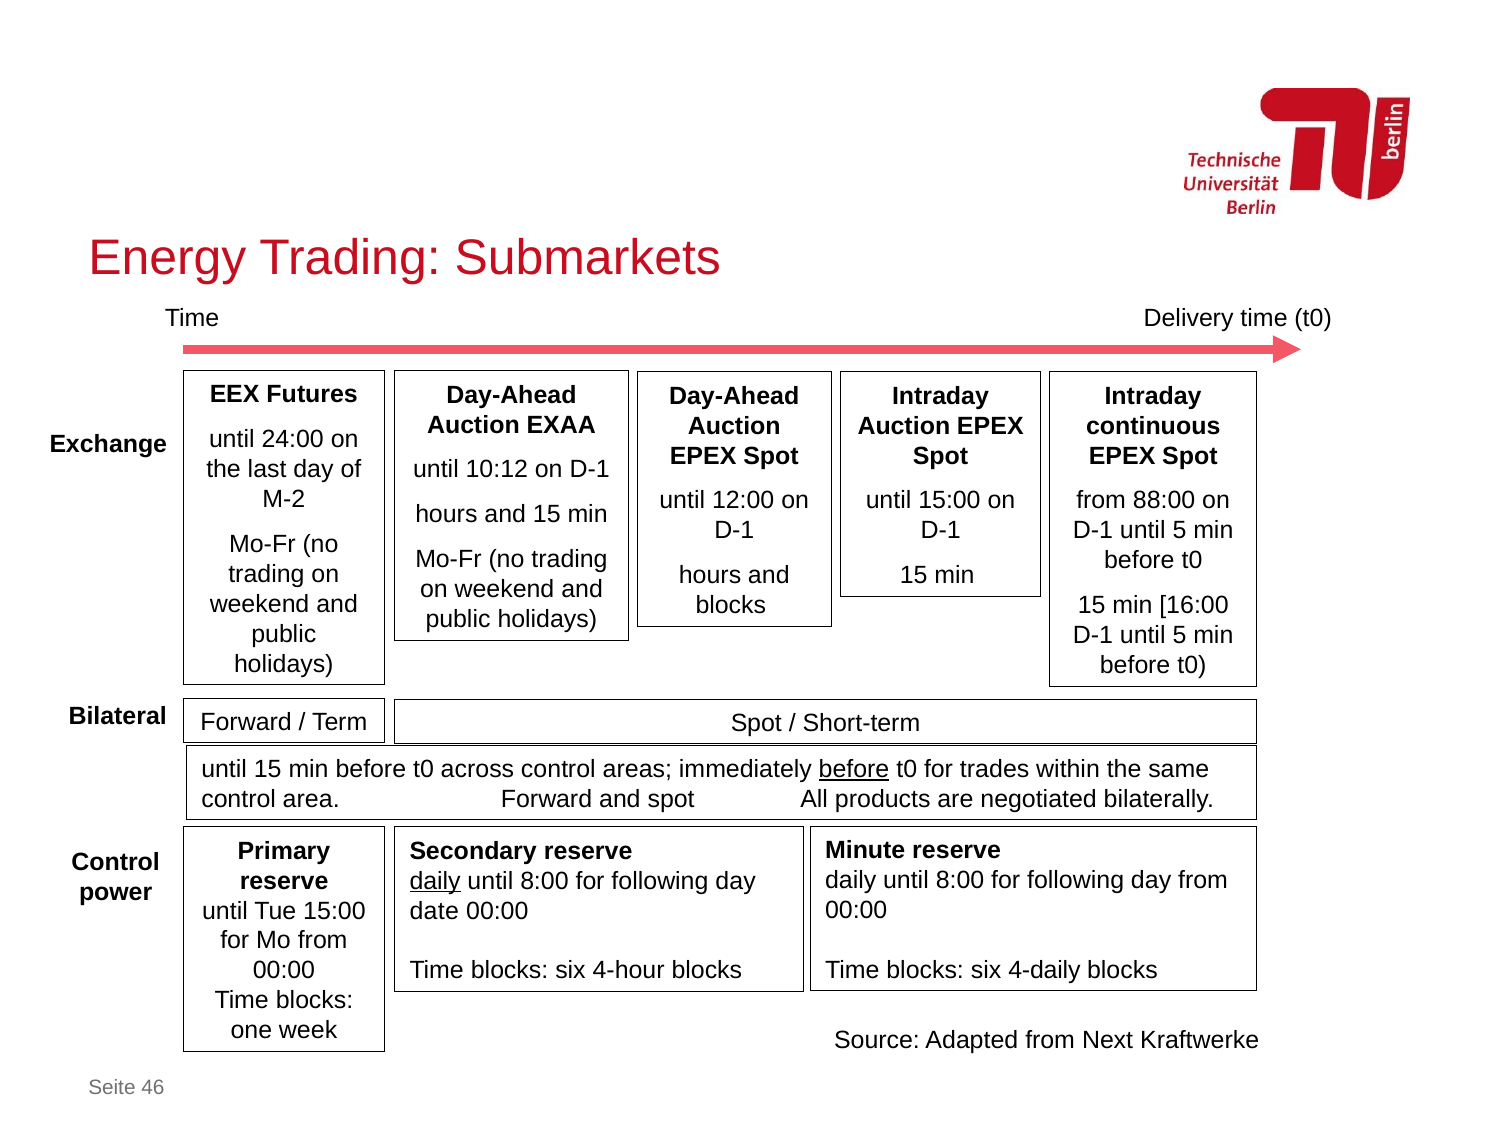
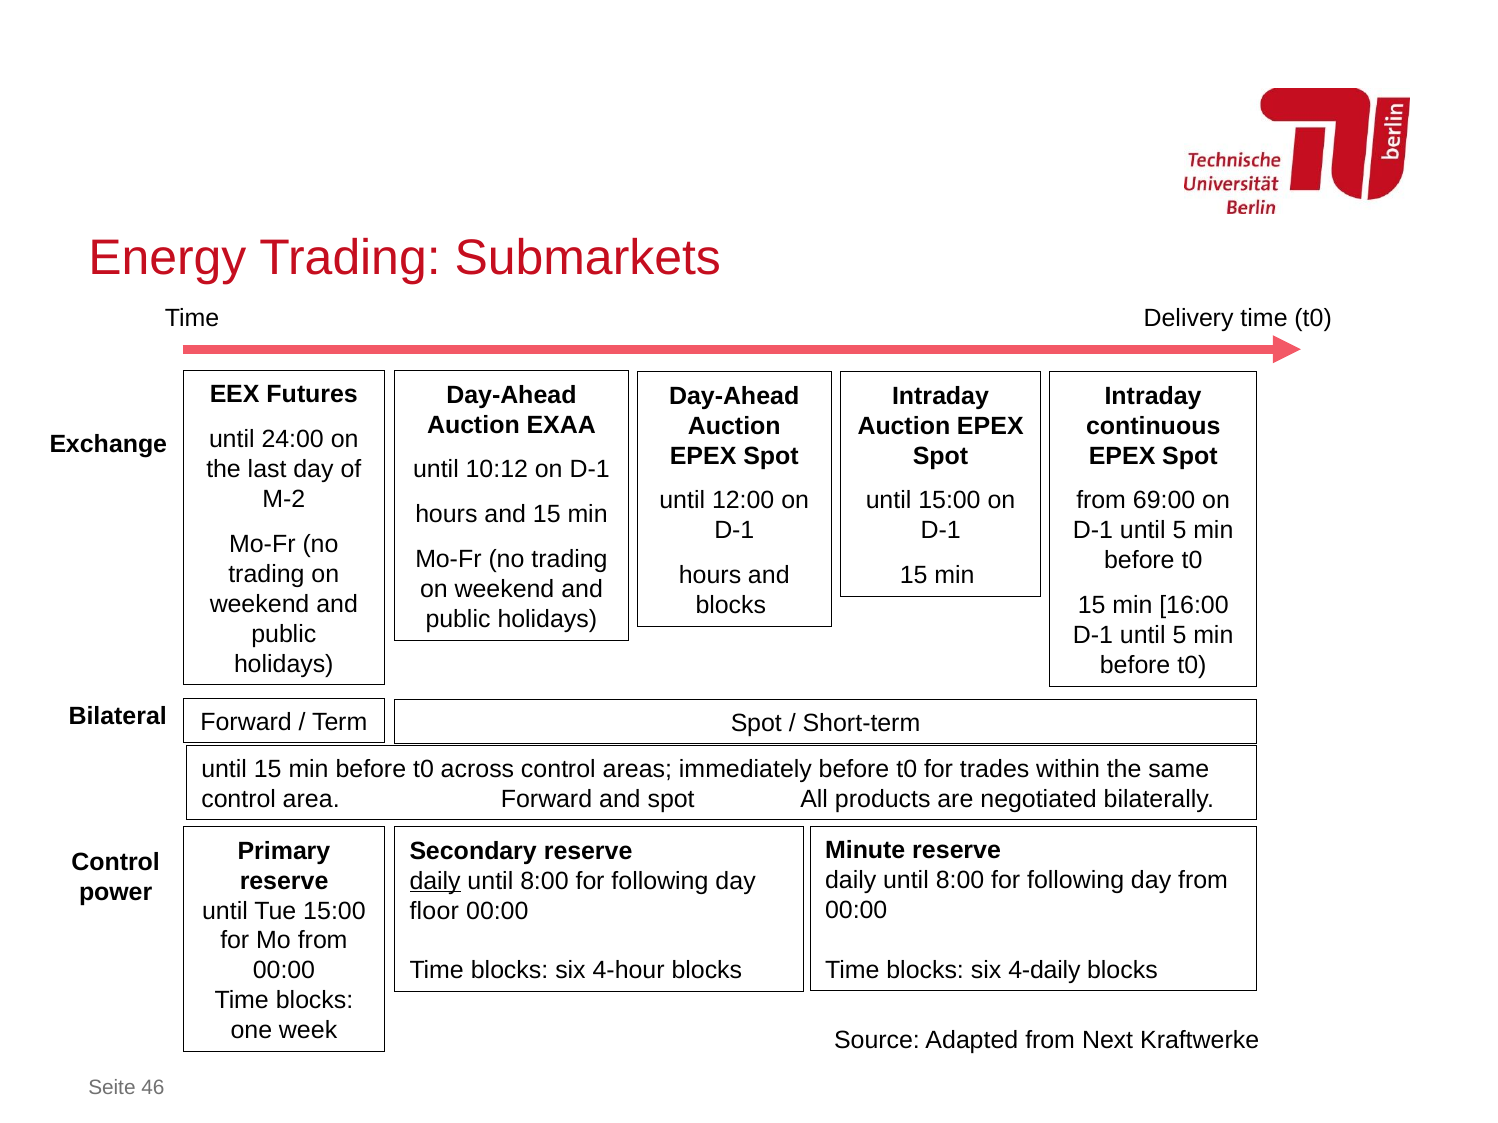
88:00: 88:00 -> 69:00 (1164, 501)
before underline: present -> none (854, 769)
date: date -> floor (434, 911)
